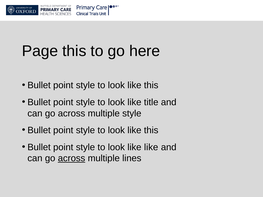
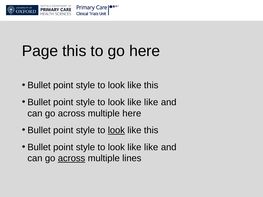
title: title -> like (151, 102)
multiple style: style -> here (132, 114)
look underline: none -> present (116, 130)
